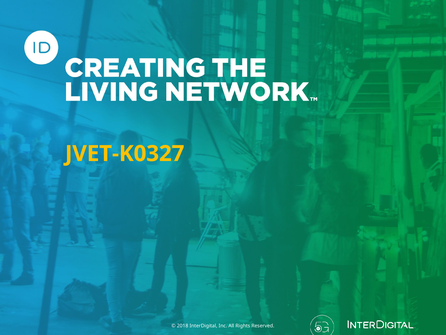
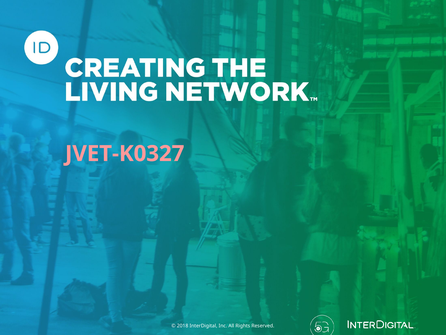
JVET-K0327 colour: yellow -> pink (125, 153)
